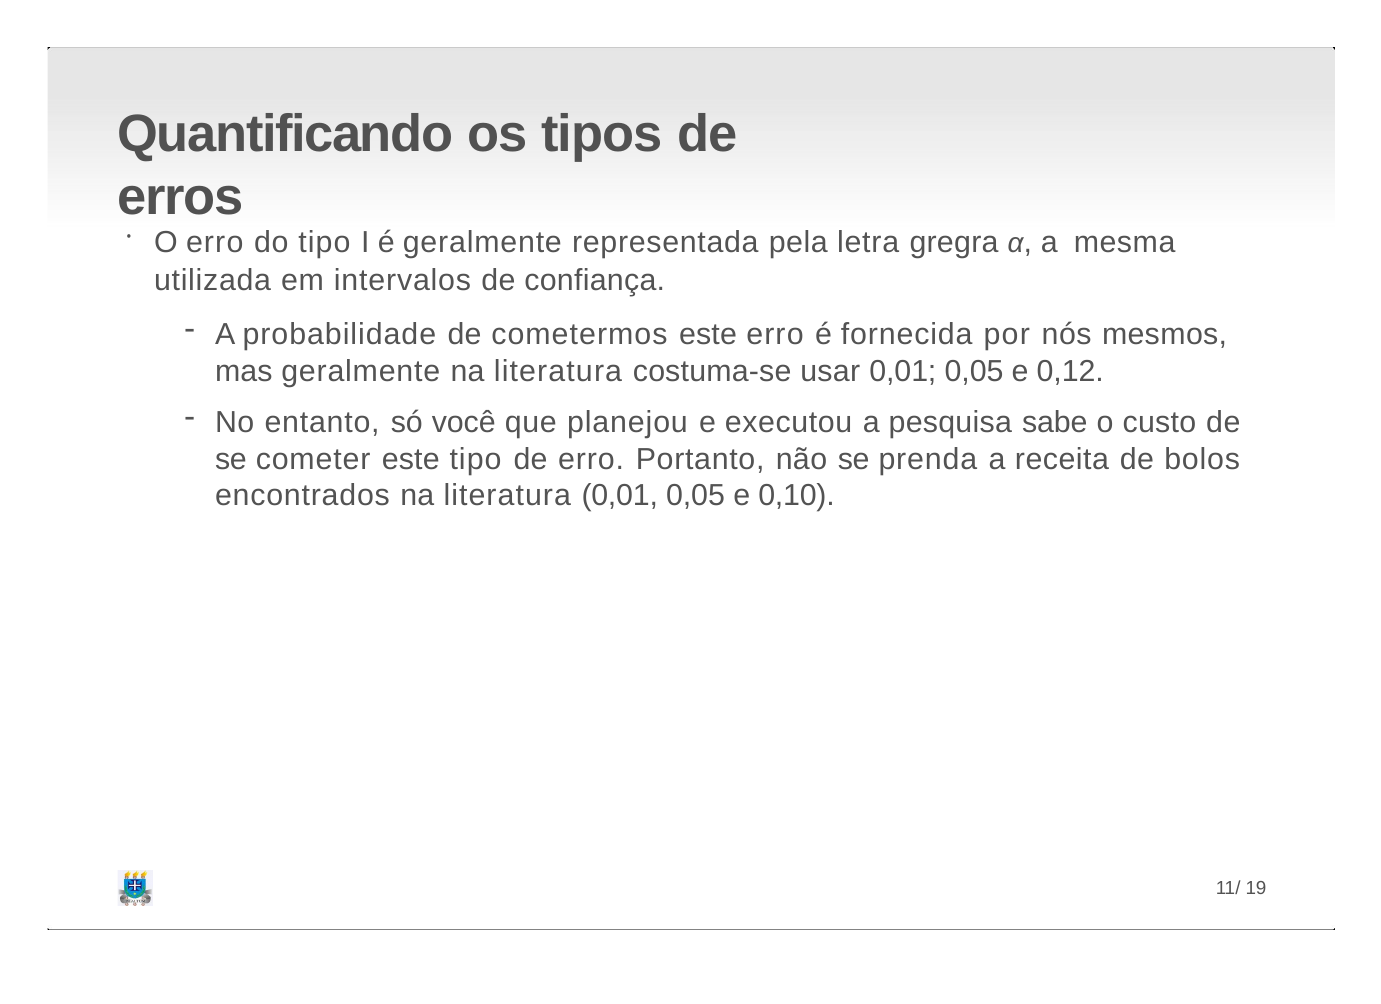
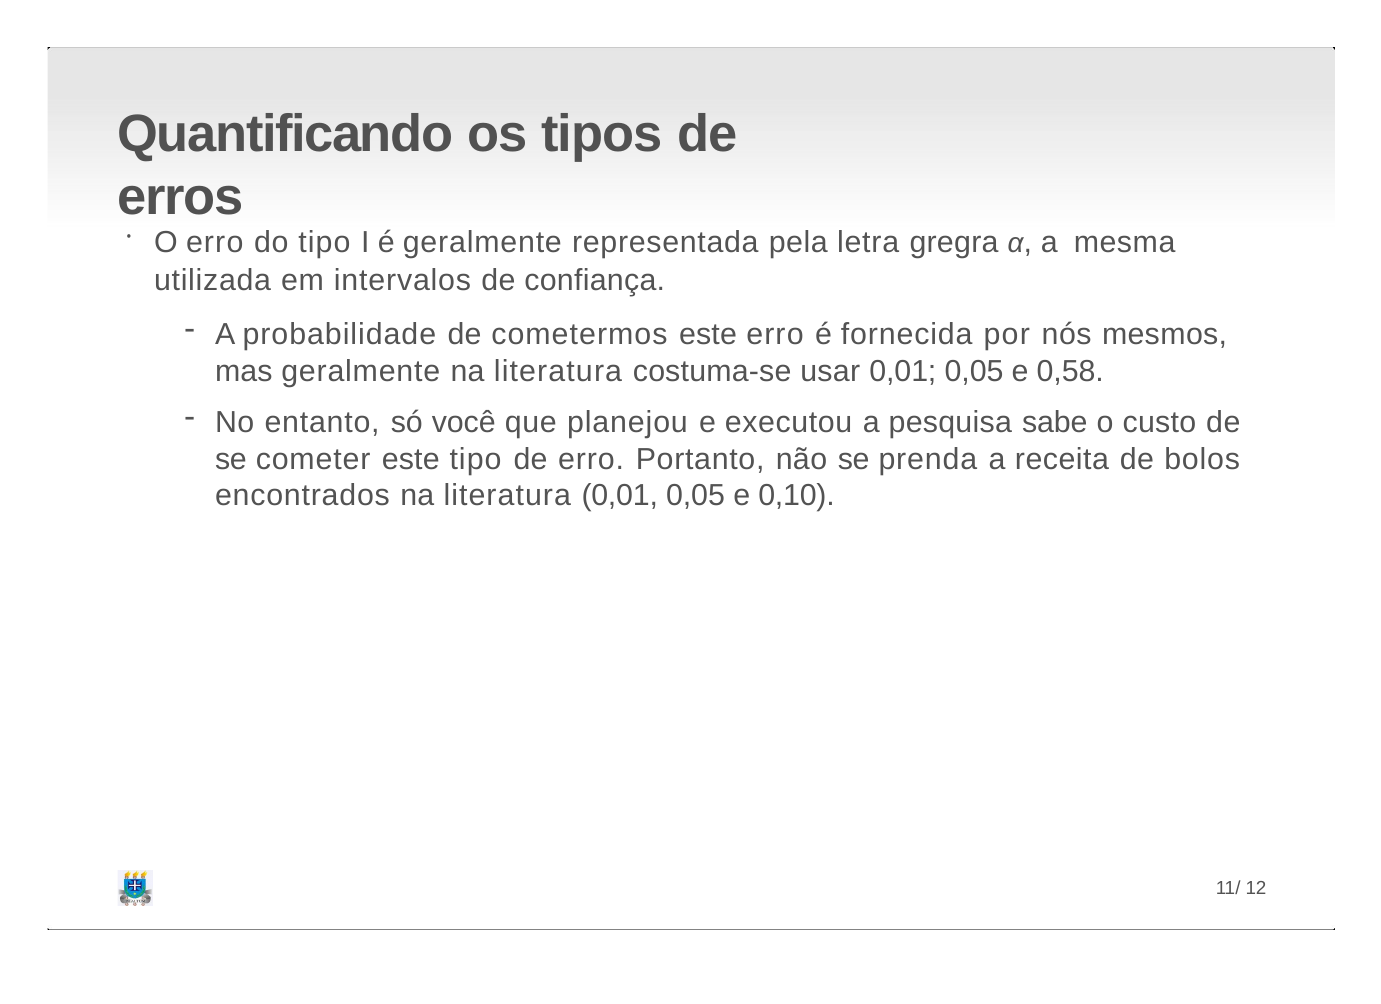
0,12: 0,12 -> 0,58 (1070, 371)
19: 19 -> 12 (1256, 888)
